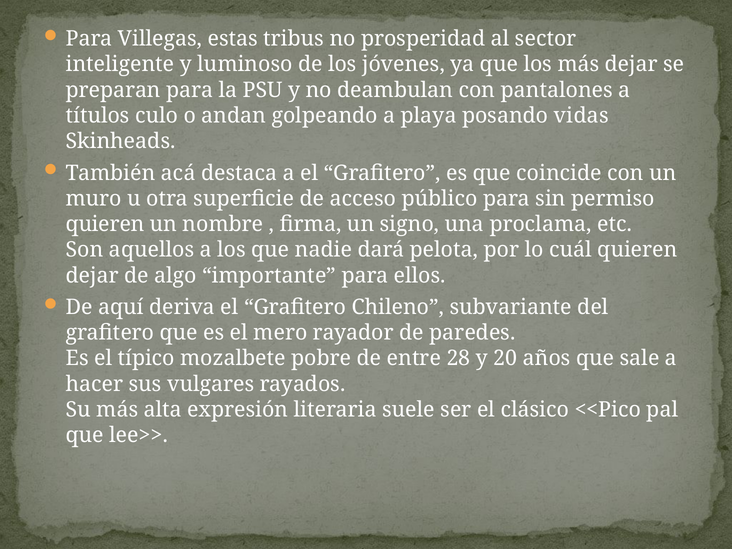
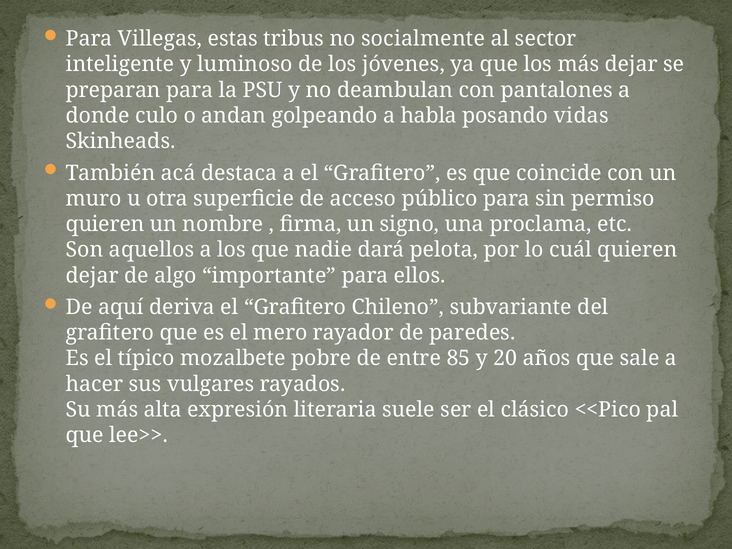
prosperidad: prosperidad -> socialmente (423, 39)
títulos: títulos -> donde (98, 116)
playa: playa -> habla (429, 116)
28: 28 -> 85 (458, 358)
